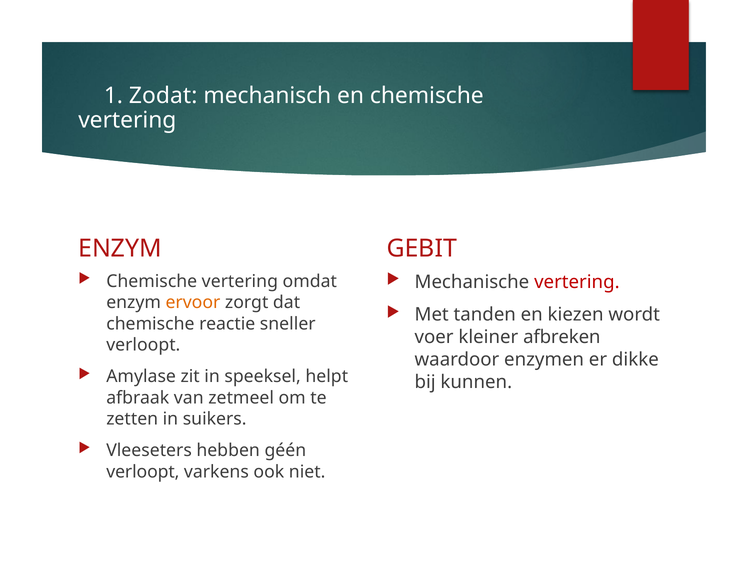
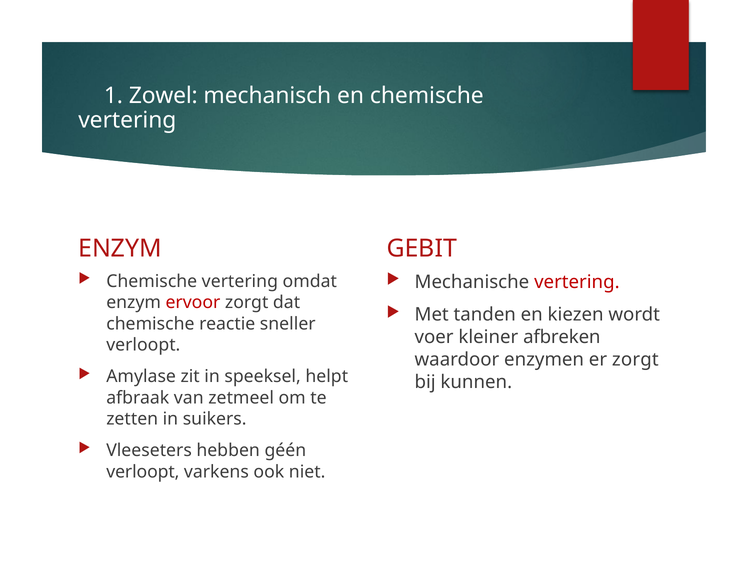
Zodat: Zodat -> Zowel (163, 95)
ervoor colour: orange -> red (193, 302)
er dikke: dikke -> zorgt (635, 359)
